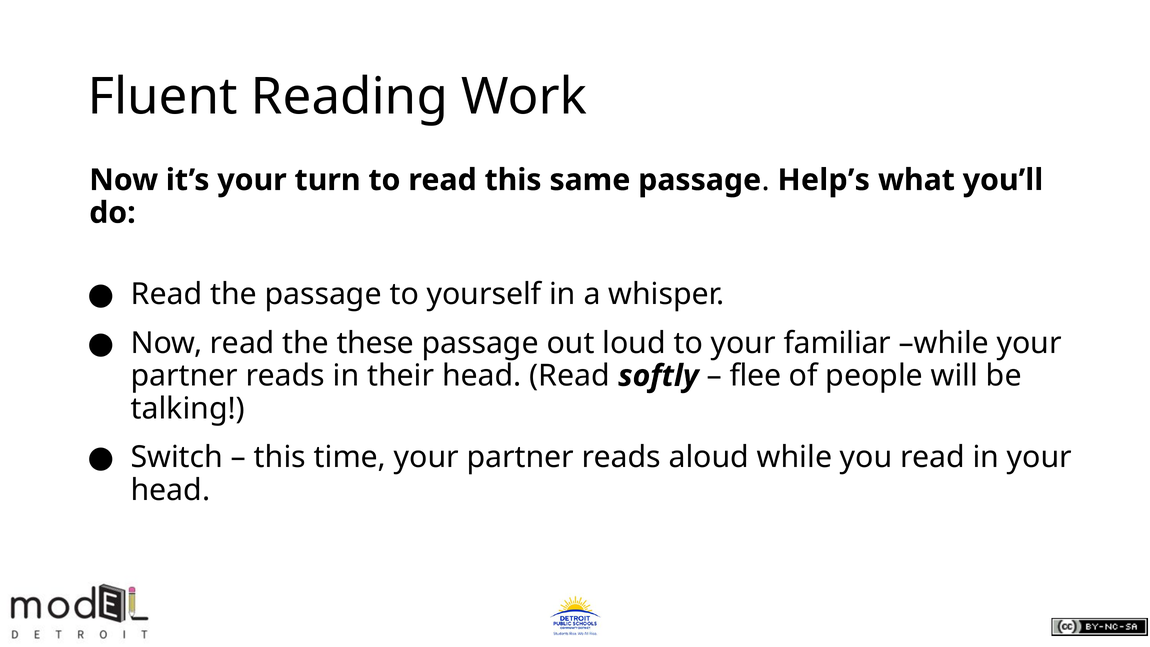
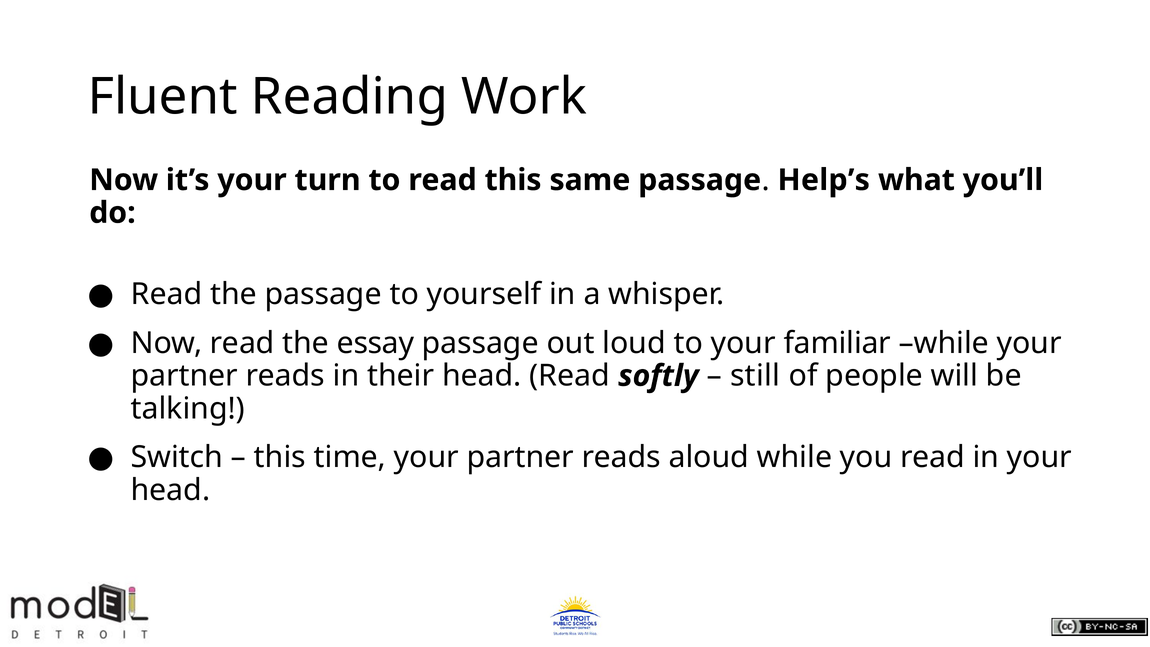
these: these -> essay (375, 343)
flee: flee -> still (755, 376)
